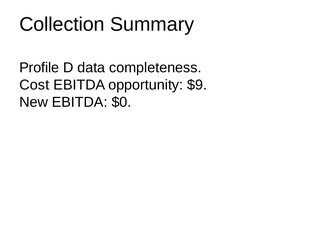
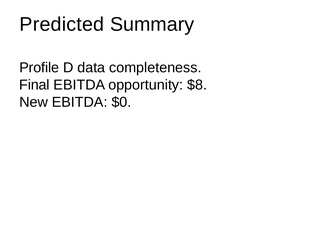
Collection: Collection -> Predicted (62, 24)
Cost: Cost -> Final (34, 85)
$9: $9 -> $8 (197, 85)
